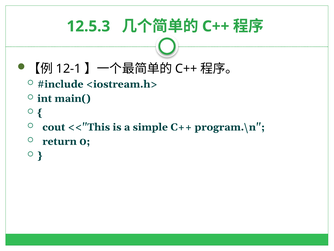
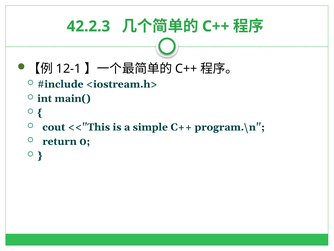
12.5.3: 12.5.3 -> 42.2.3 (88, 26)
